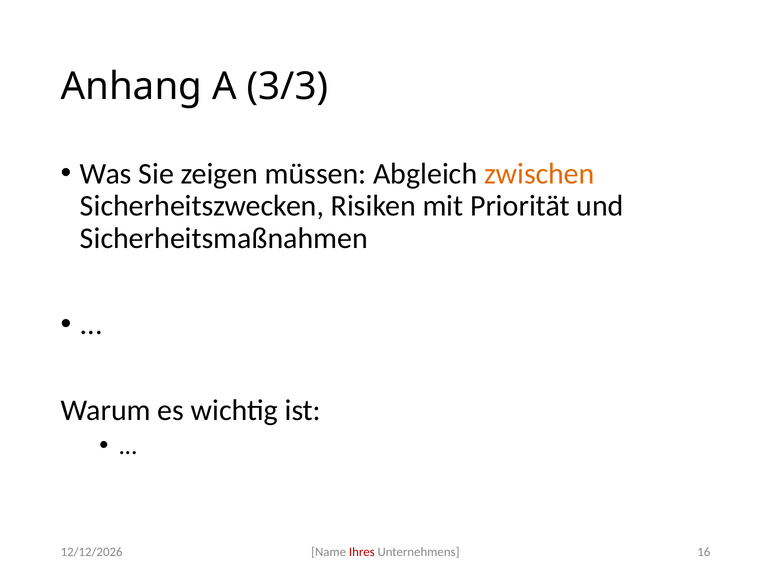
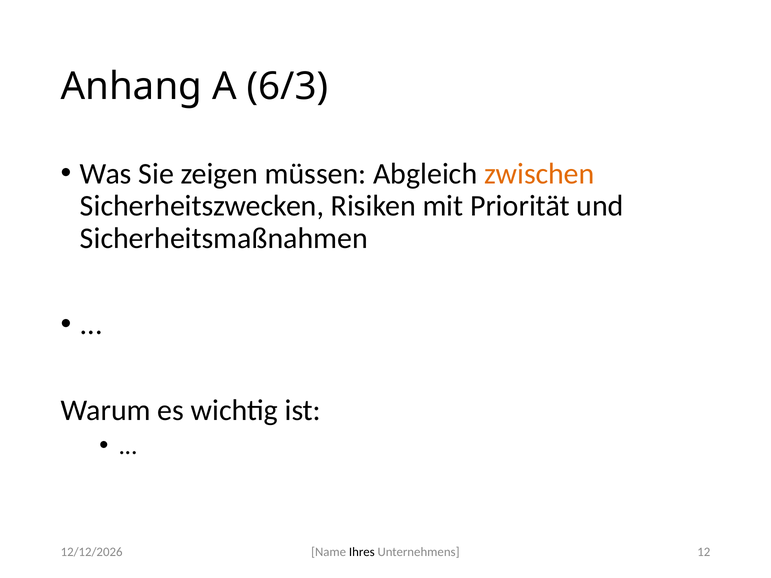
3/3: 3/3 -> 6/3 (287, 86)
Ihres colour: red -> black (362, 552)
16: 16 -> 12 (704, 552)
